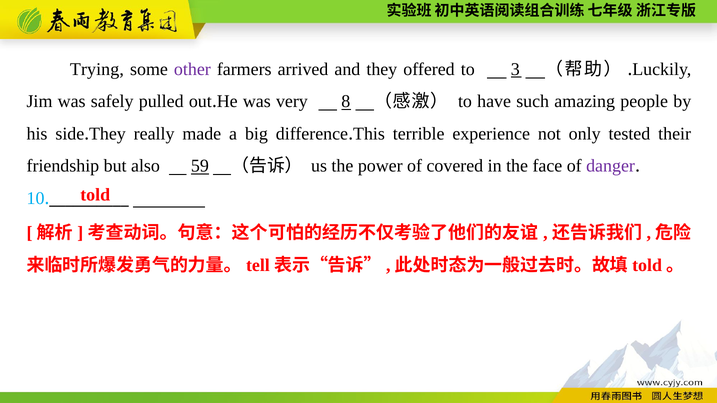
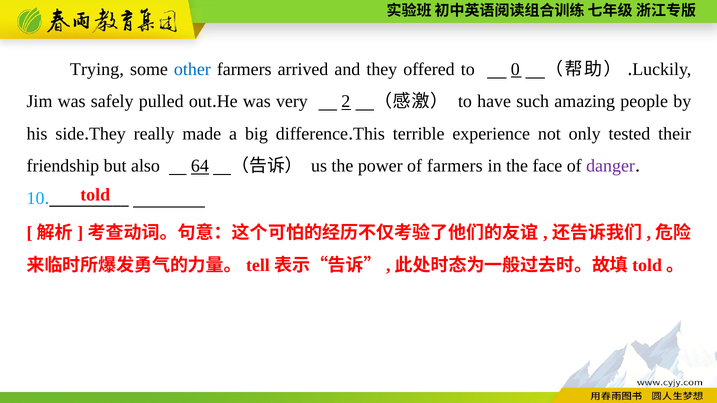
other colour: purple -> blue (192, 69)
3: 3 -> 0 (515, 69)
8: 8 -> 2 (346, 102)
59: 59 -> 64 (200, 166)
of covered: covered -> farmers (455, 166)
